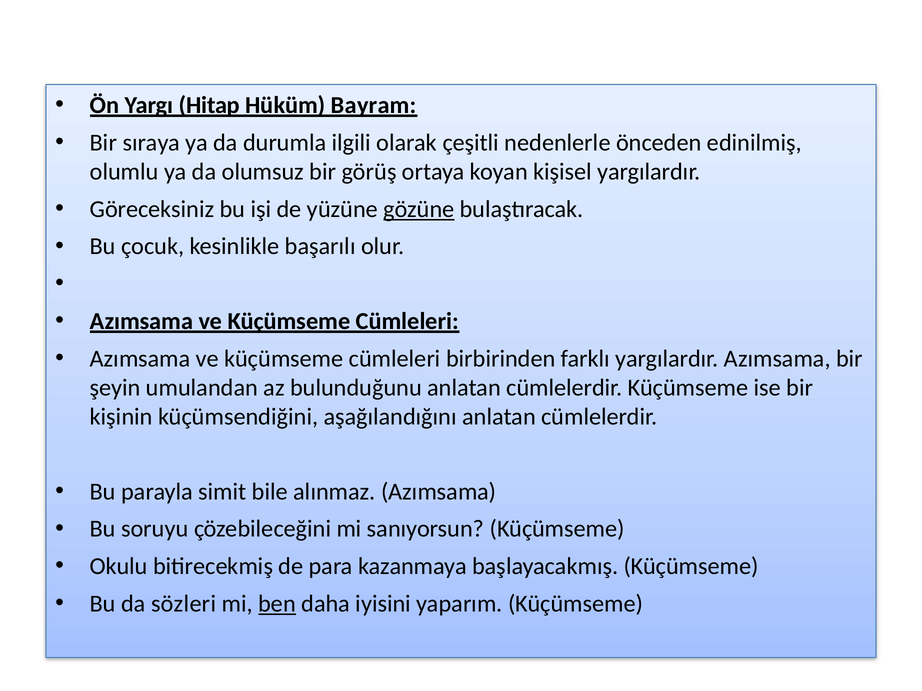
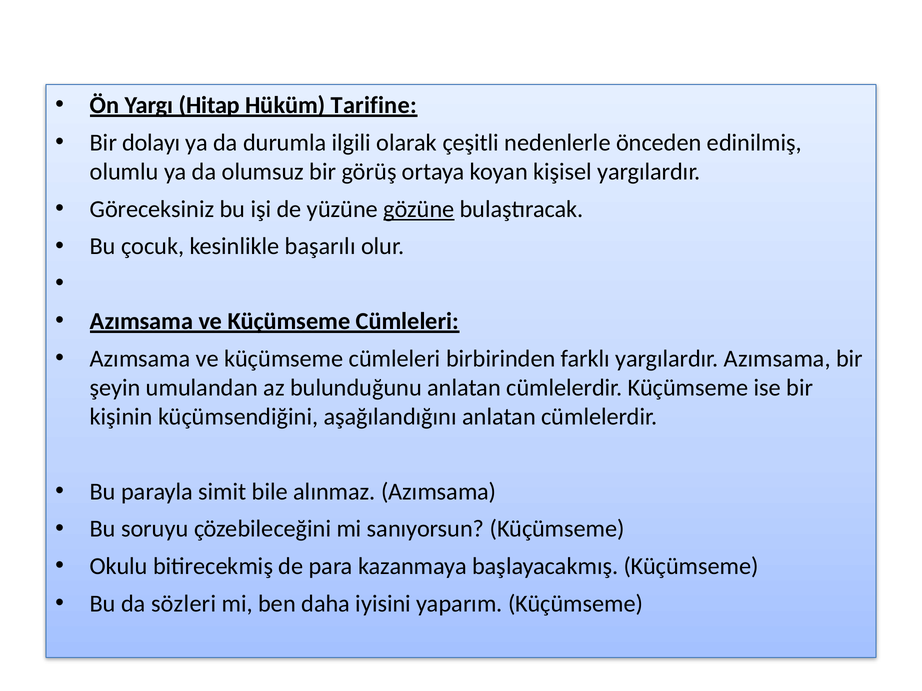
Bayram: Bayram -> Tarifine (374, 105)
sıraya: sıraya -> dolayı (151, 143)
ben underline: present -> none (277, 604)
